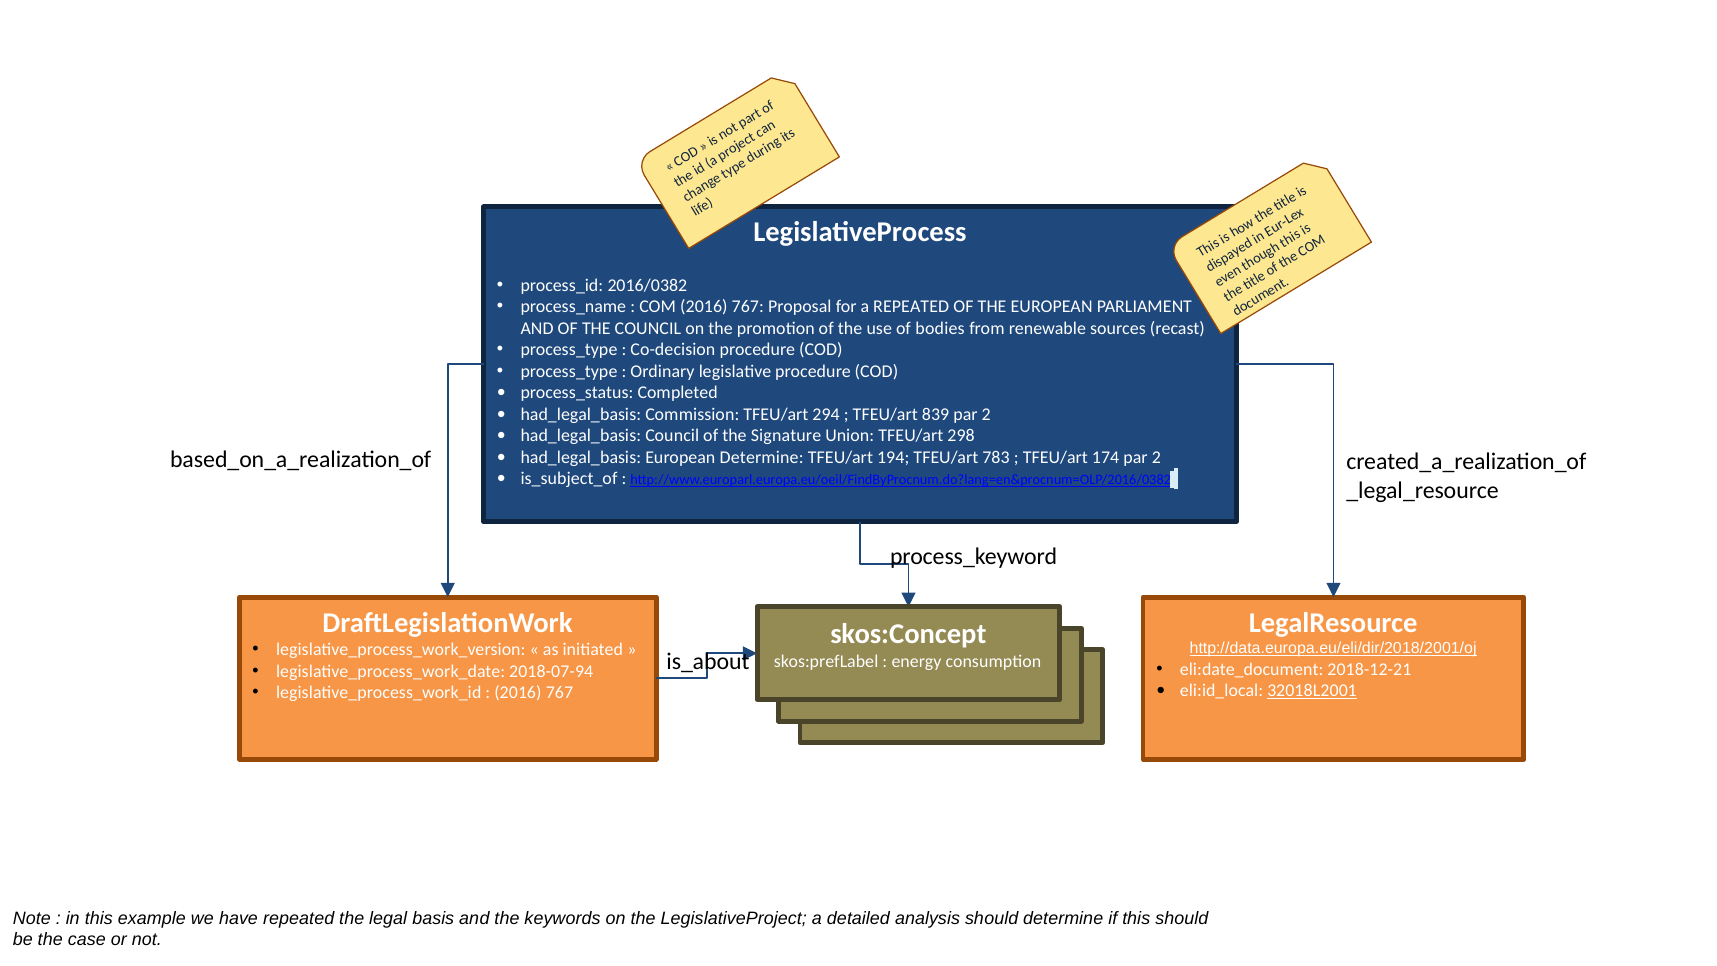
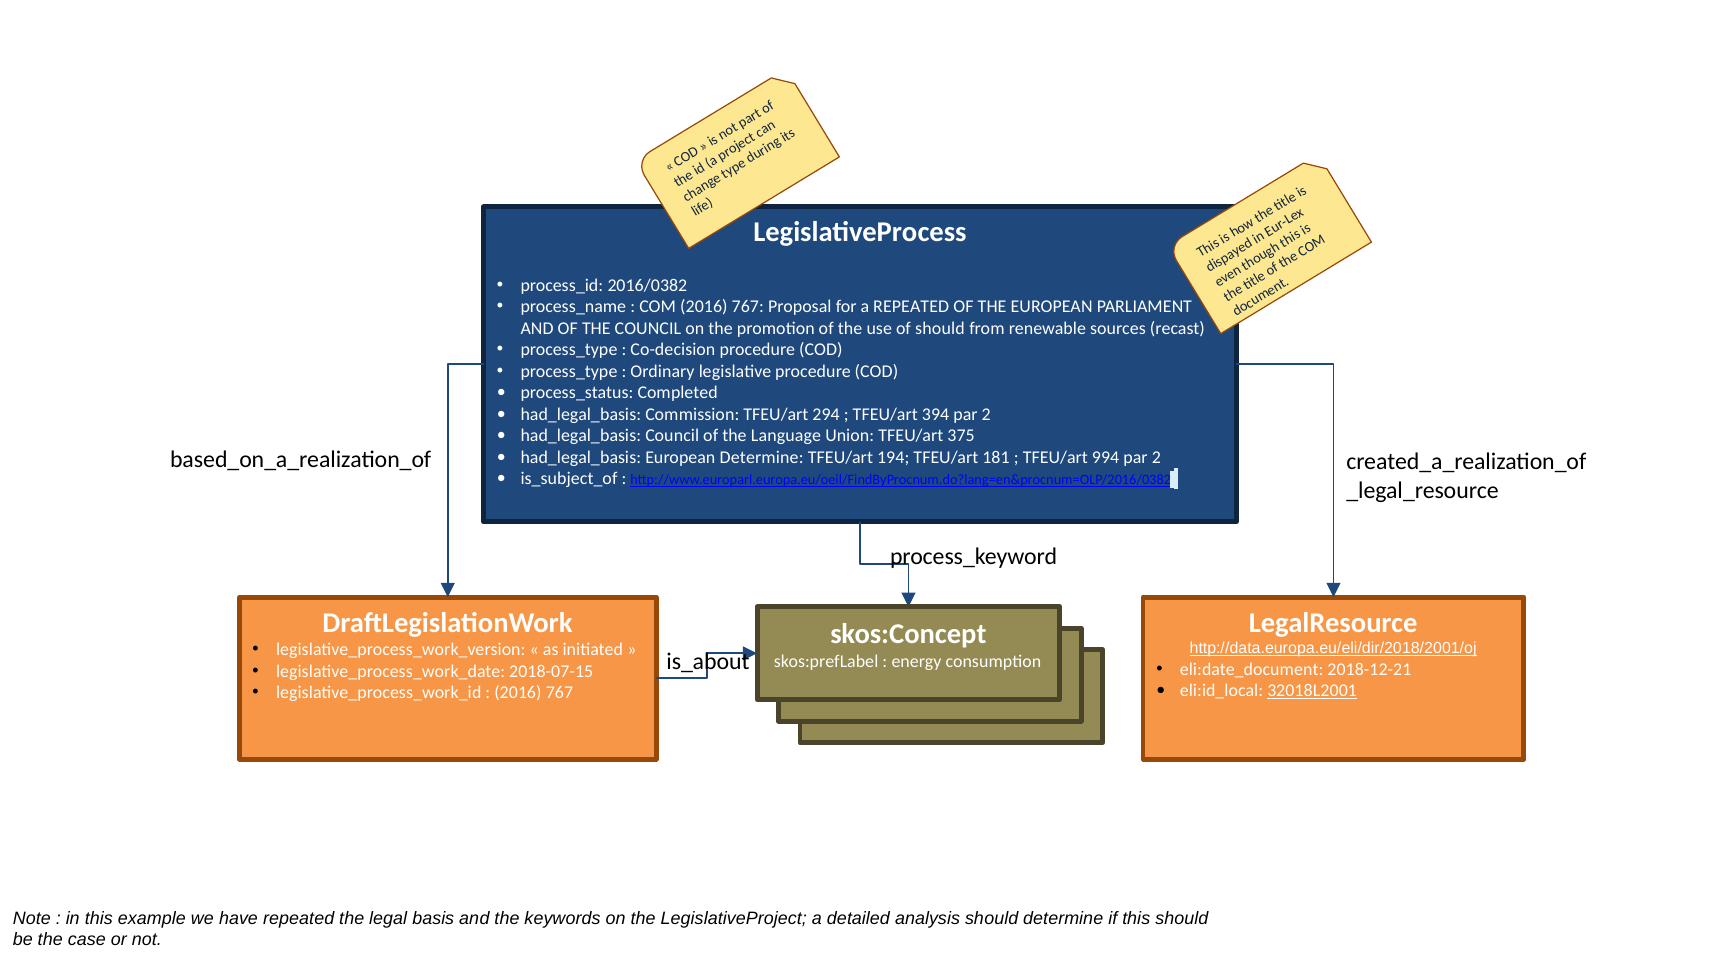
of bodies: bodies -> should (940, 328)
839: 839 -> 394 (936, 414)
Signature: Signature -> Language (786, 436)
298: 298 -> 375 (961, 436)
783: 783 -> 181 (996, 457)
174: 174 -> 994 (1106, 457)
2018-07-94: 2018-07-94 -> 2018-07-15 (551, 671)
